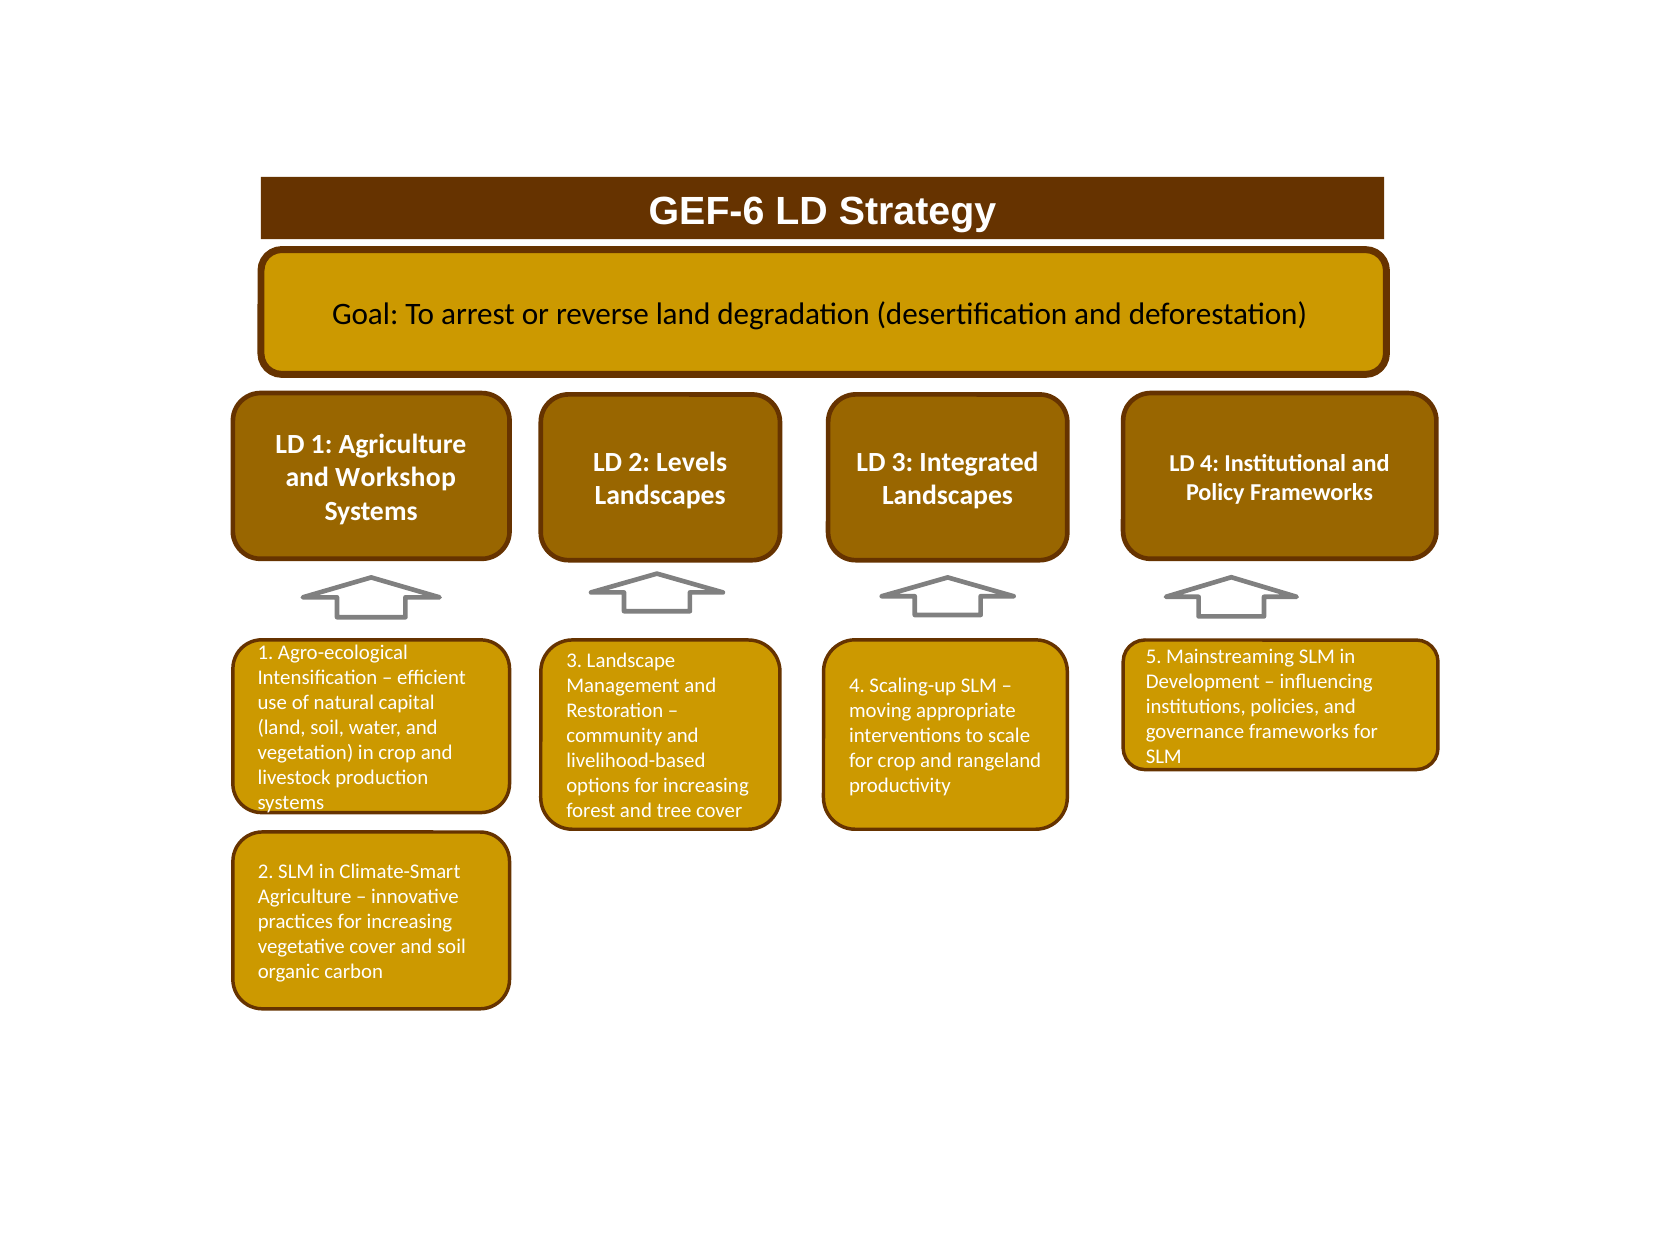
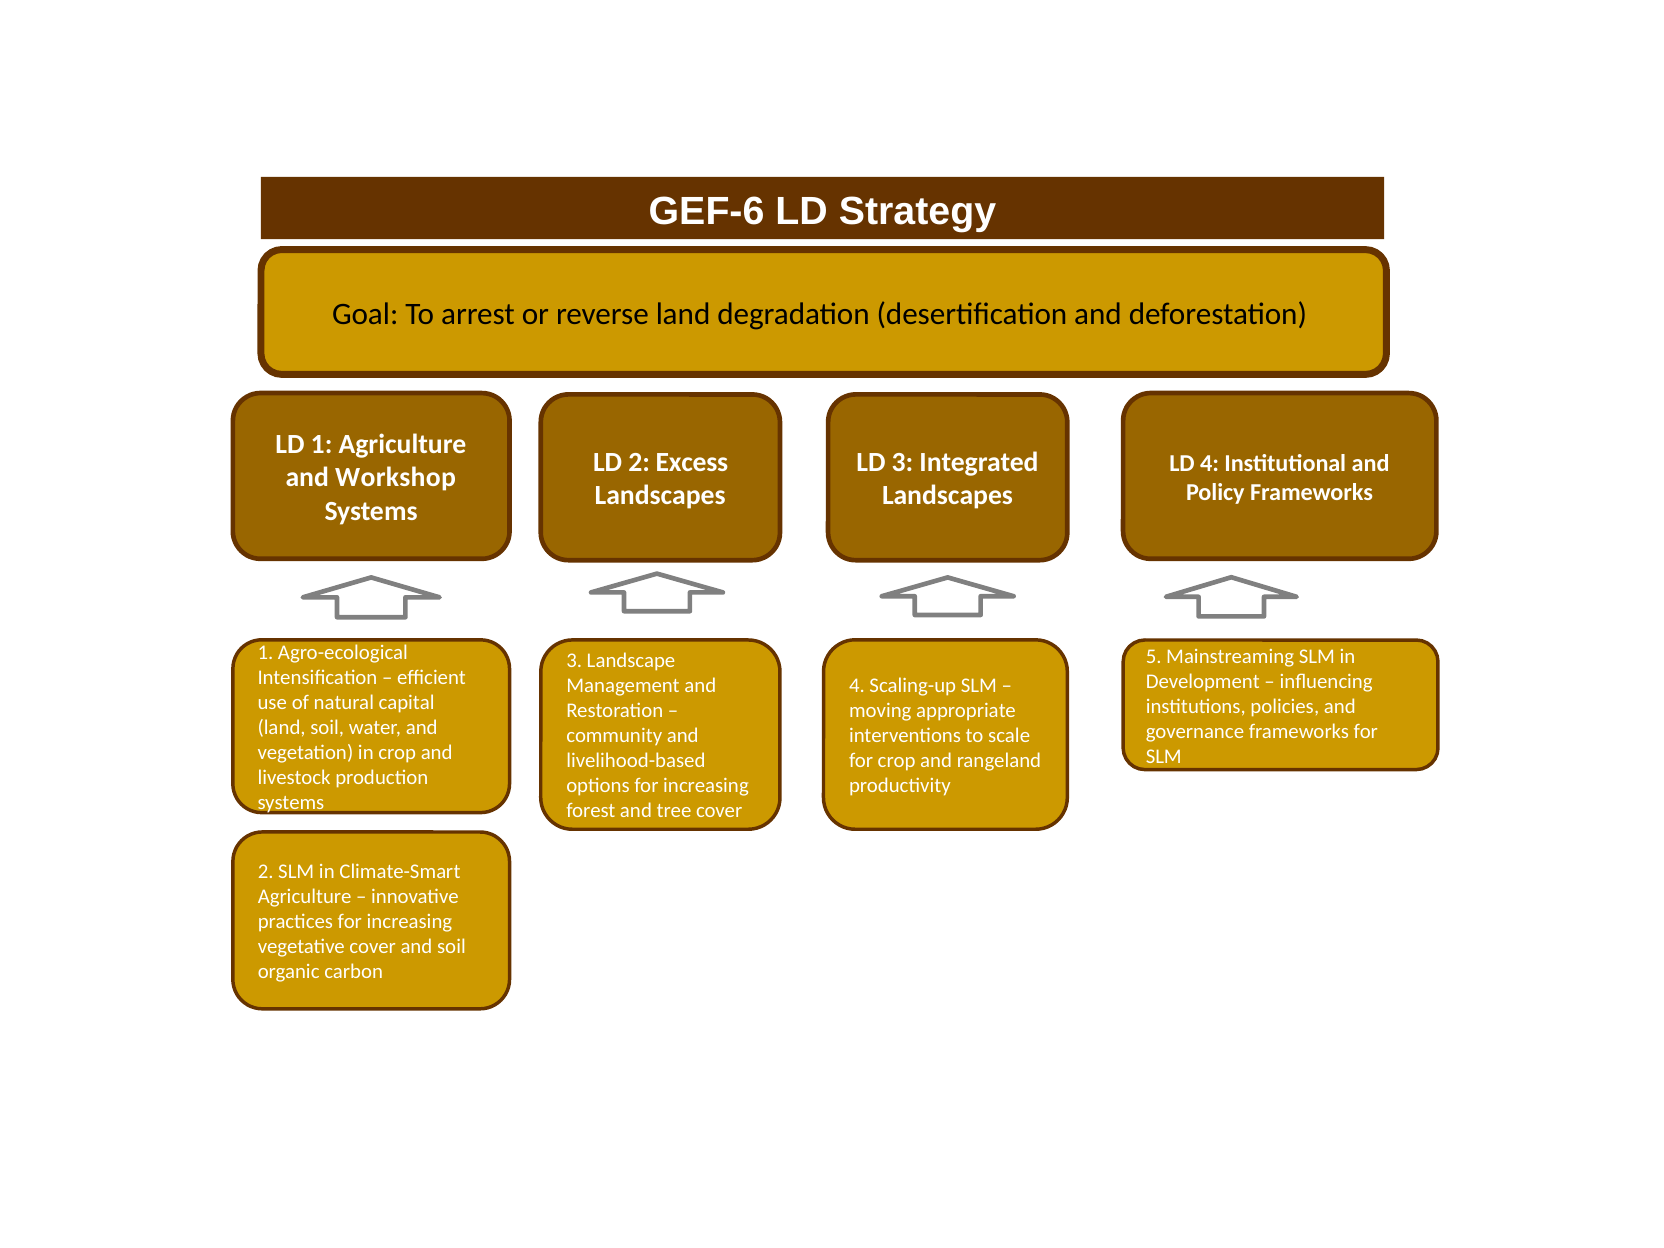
Levels: Levels -> Excess (692, 463)
